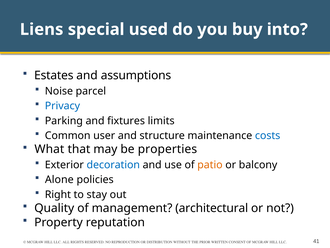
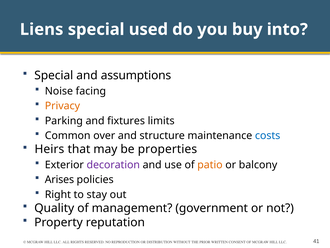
Estates: Estates -> Special (54, 75)
parcel: parcel -> facing (91, 91)
Privacy colour: blue -> orange (62, 106)
user: user -> over (104, 135)
What: What -> Heirs (49, 149)
decoration colour: blue -> purple (113, 165)
Alone: Alone -> Arises (59, 179)
architectural: architectural -> government (212, 208)
